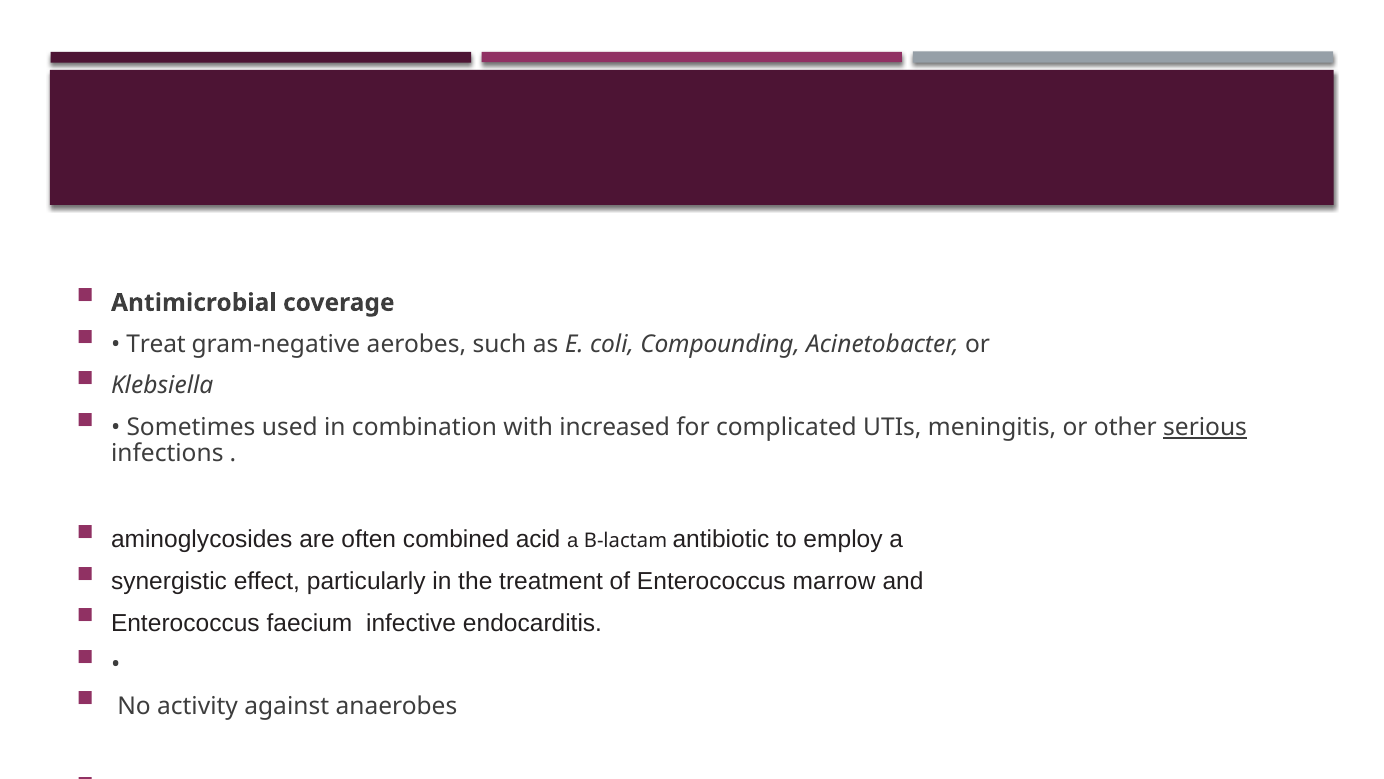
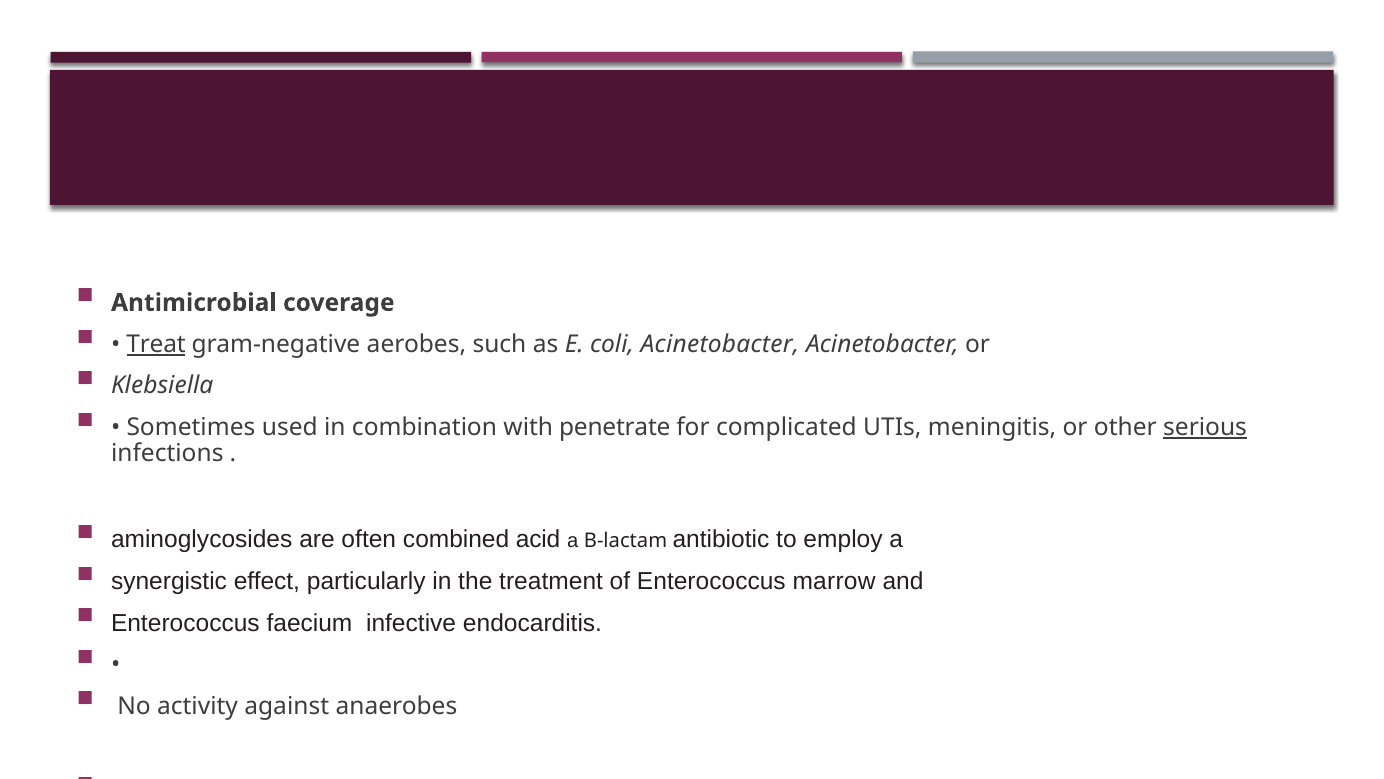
Treat underline: none -> present (156, 344)
coli Compounding: Compounding -> Acinetobacter (720, 344)
increased: increased -> penetrate (615, 427)
